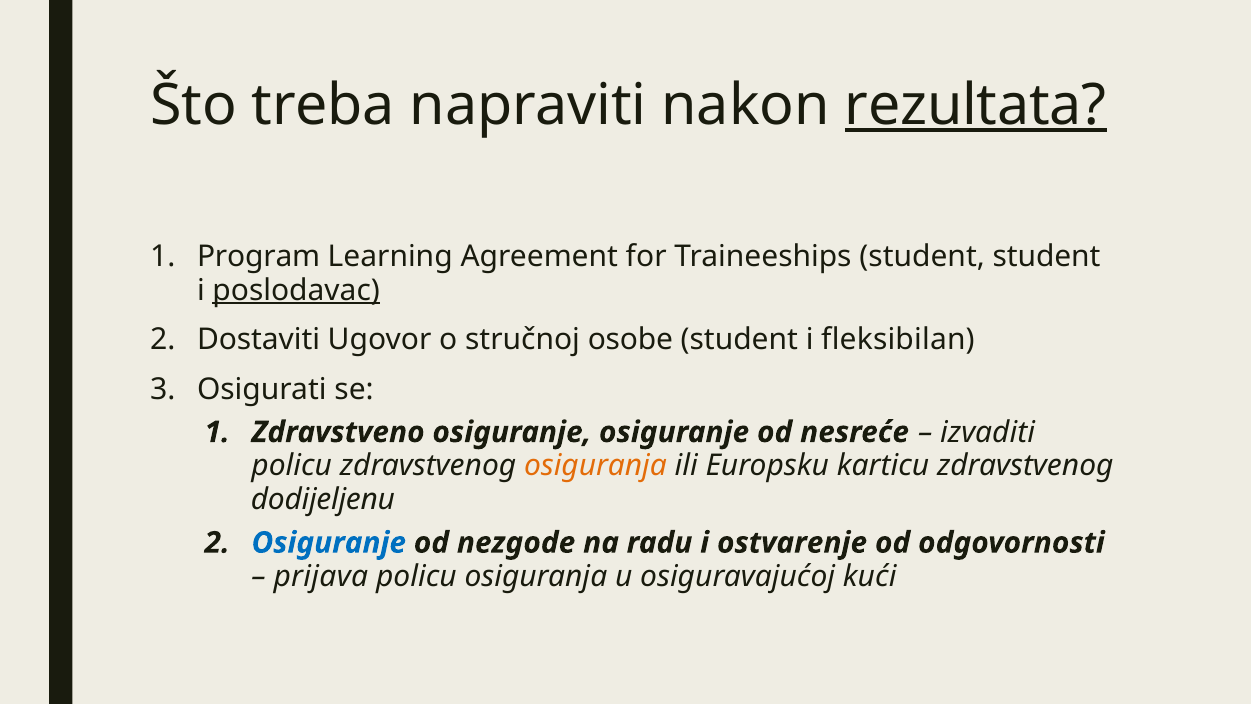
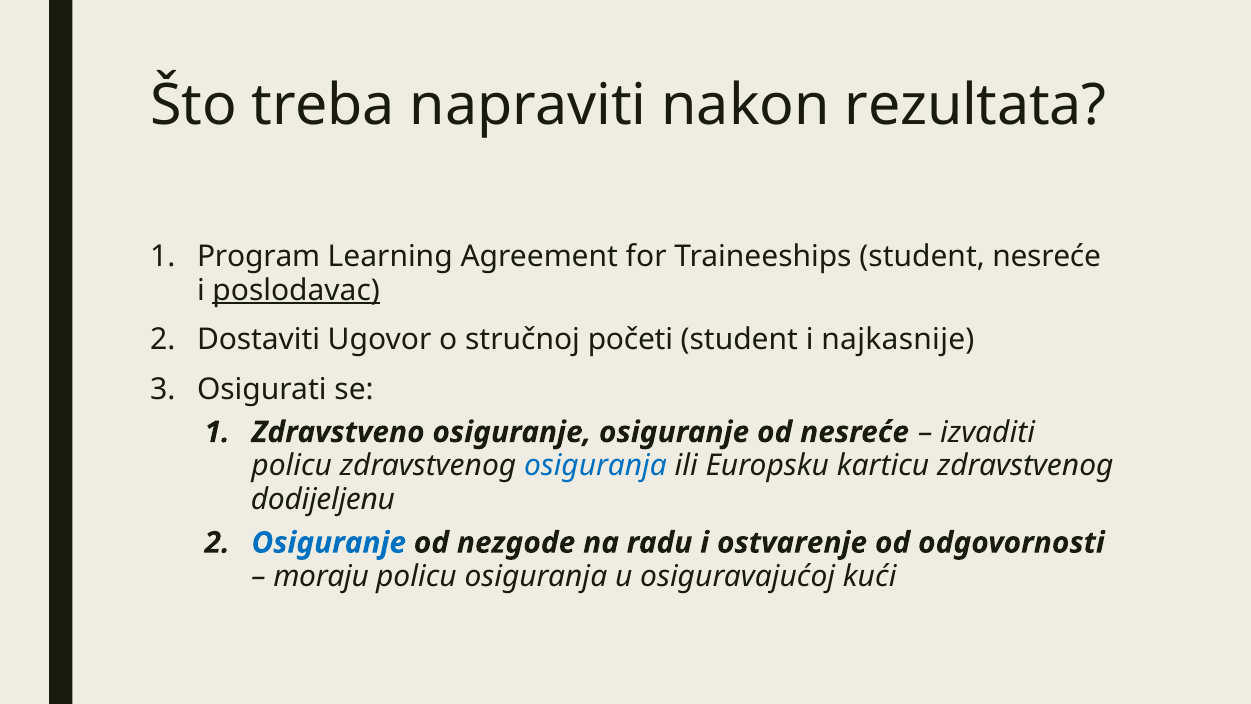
rezultata underline: present -> none (976, 105)
student student: student -> nesreće (1047, 256)
osobe: osobe -> početi (630, 340)
fleksibilan: fleksibilan -> najkasnije (898, 340)
osiguranja colour: orange -> blue (596, 466)
prijava: prijava -> moraju (321, 576)
